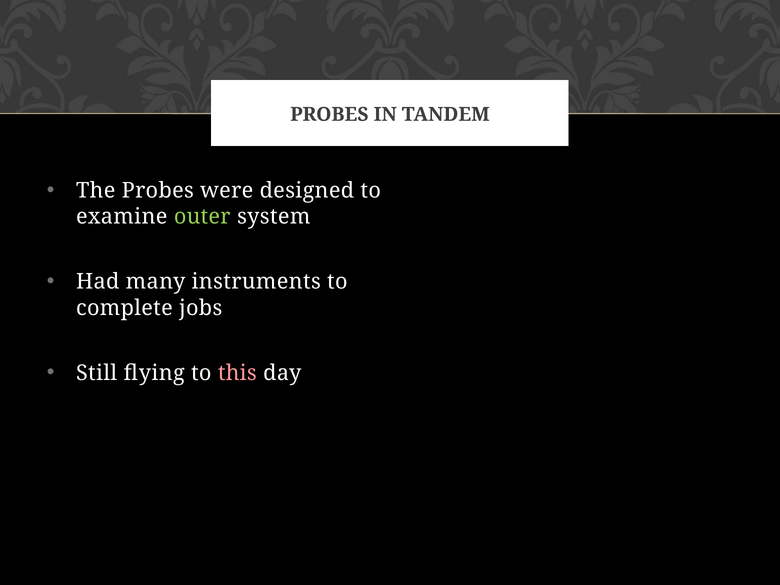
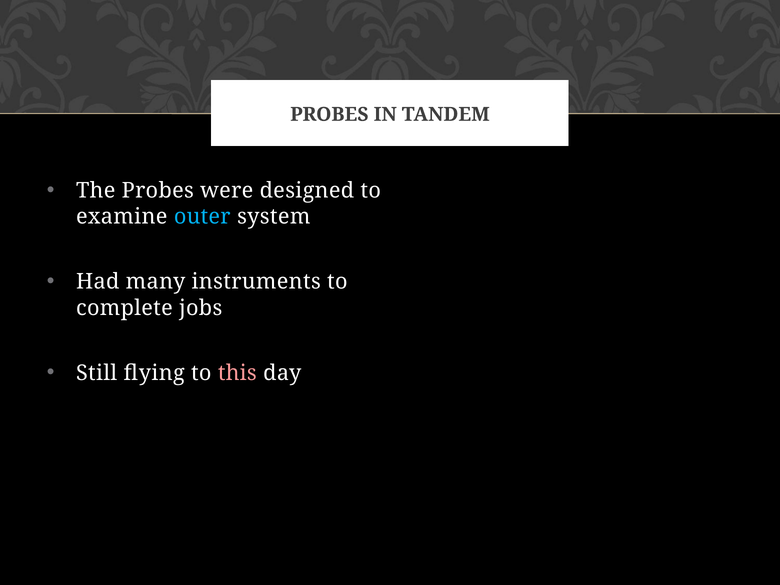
outer colour: light green -> light blue (202, 217)
